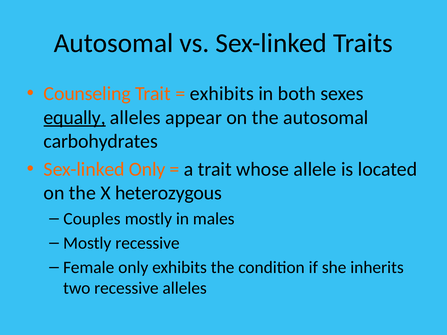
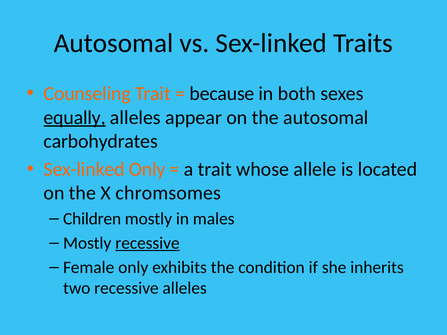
exhibits: exhibits -> because (222, 94)
heterozygous: heterozygous -> chromsomes (168, 193)
Couples: Couples -> Children (92, 219)
recessive underline: none -> present (147, 243)
